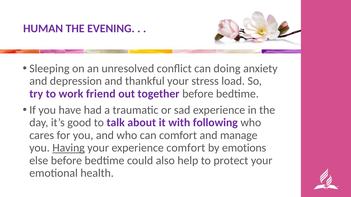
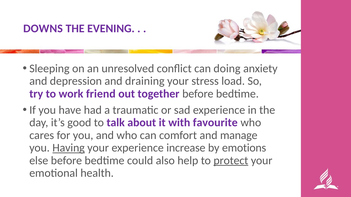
HUMAN: HUMAN -> DOWNS (43, 29)
thankful: thankful -> draining (145, 81)
following: following -> favourite (215, 123)
experience comfort: comfort -> increase (186, 148)
protect underline: none -> present (231, 161)
